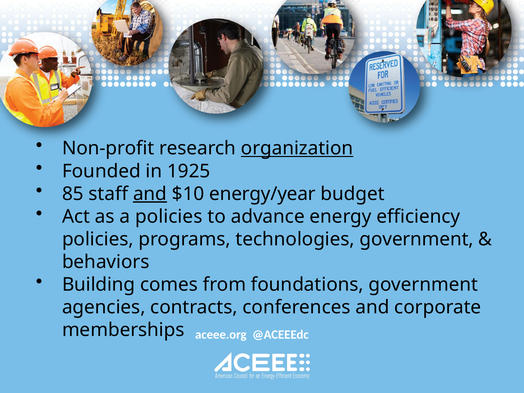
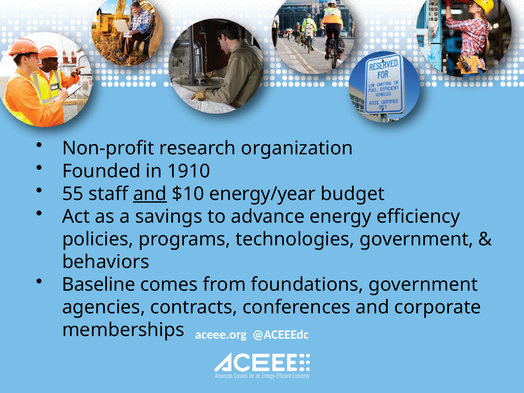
organization underline: present -> none (297, 148)
1925: 1925 -> 1910 (189, 171)
85: 85 -> 55 (73, 194)
a policies: policies -> savings (169, 216)
Building: Building -> Baseline (99, 285)
